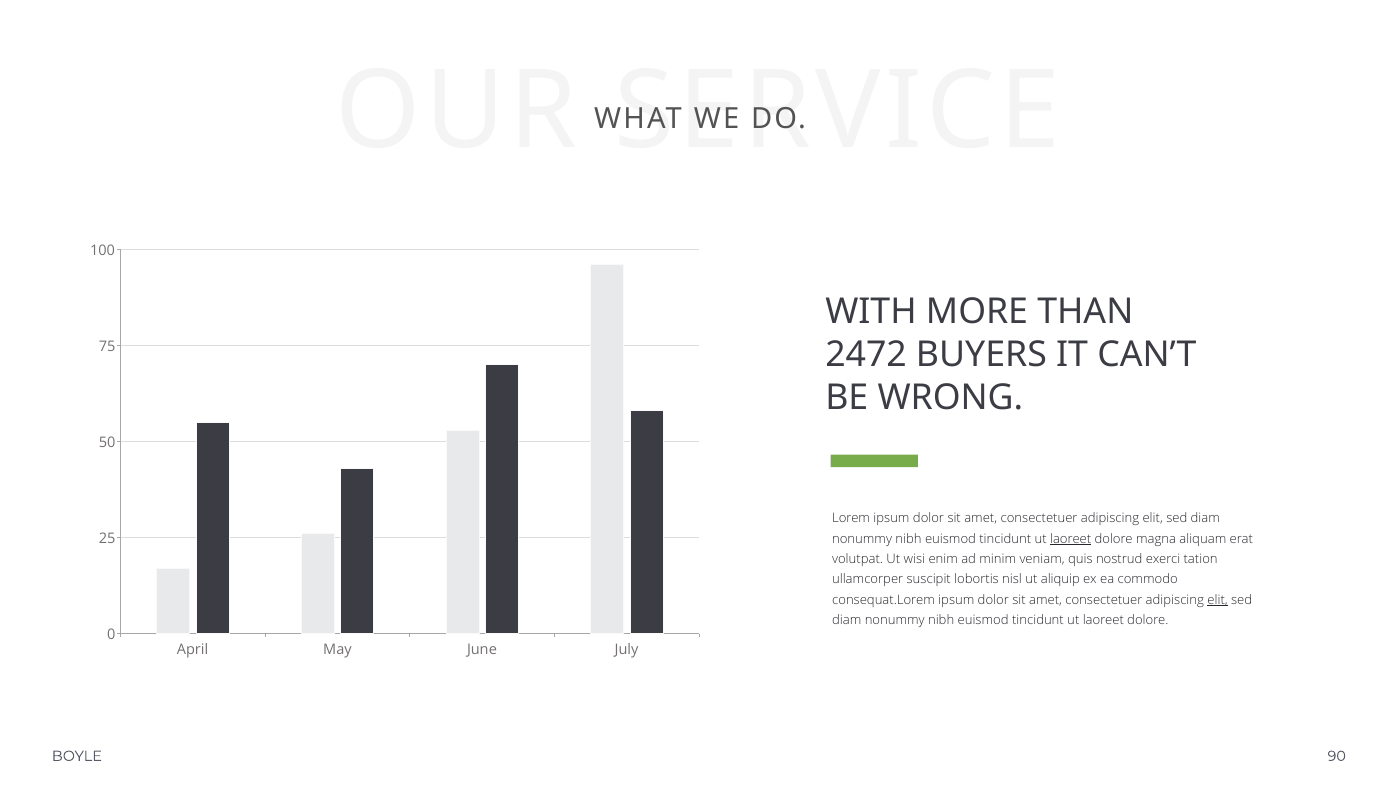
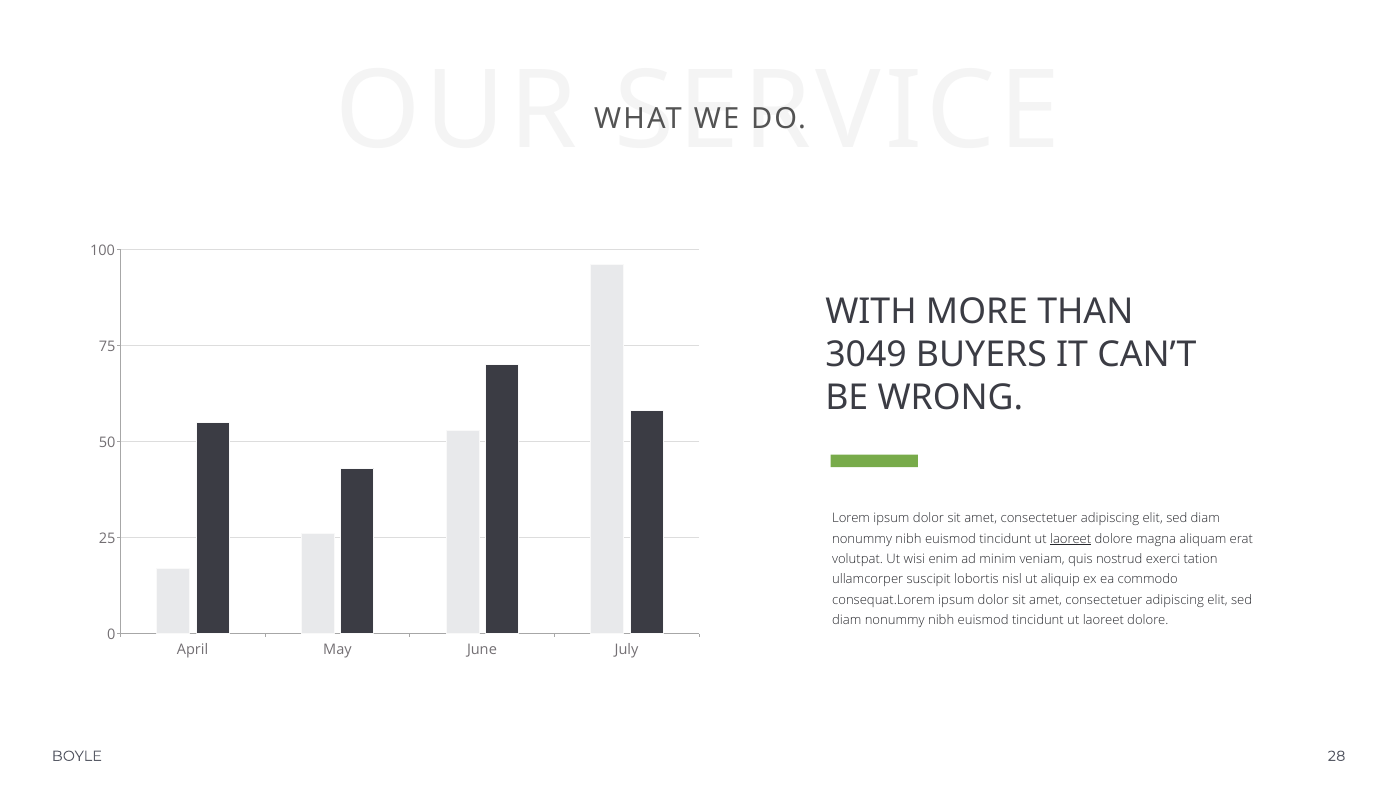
2472: 2472 -> 3049 (866, 355)
elit underline: present -> none (1218, 600)
90: 90 -> 28 (1337, 756)
